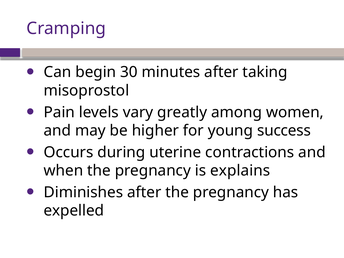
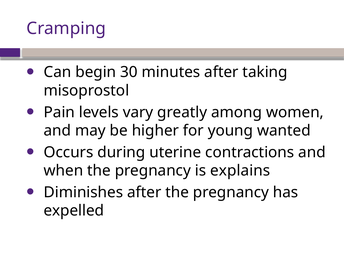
success: success -> wanted (284, 131)
